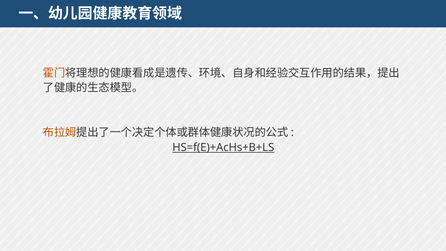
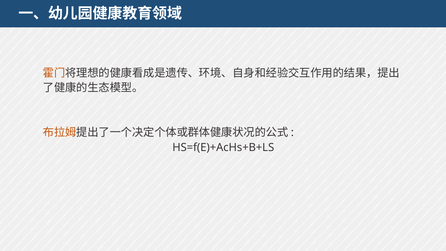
HS=f(E)+AcHs+B+LS underline: present -> none (223, 147)
